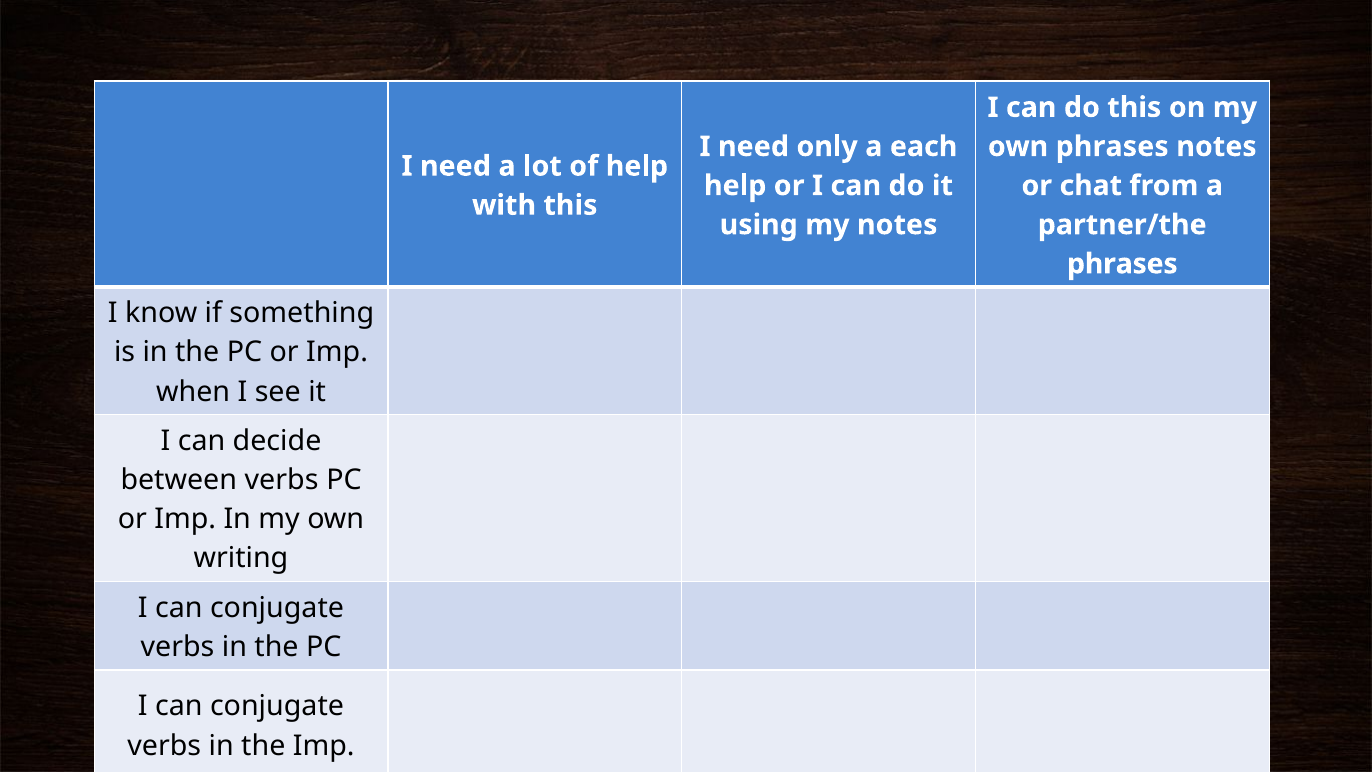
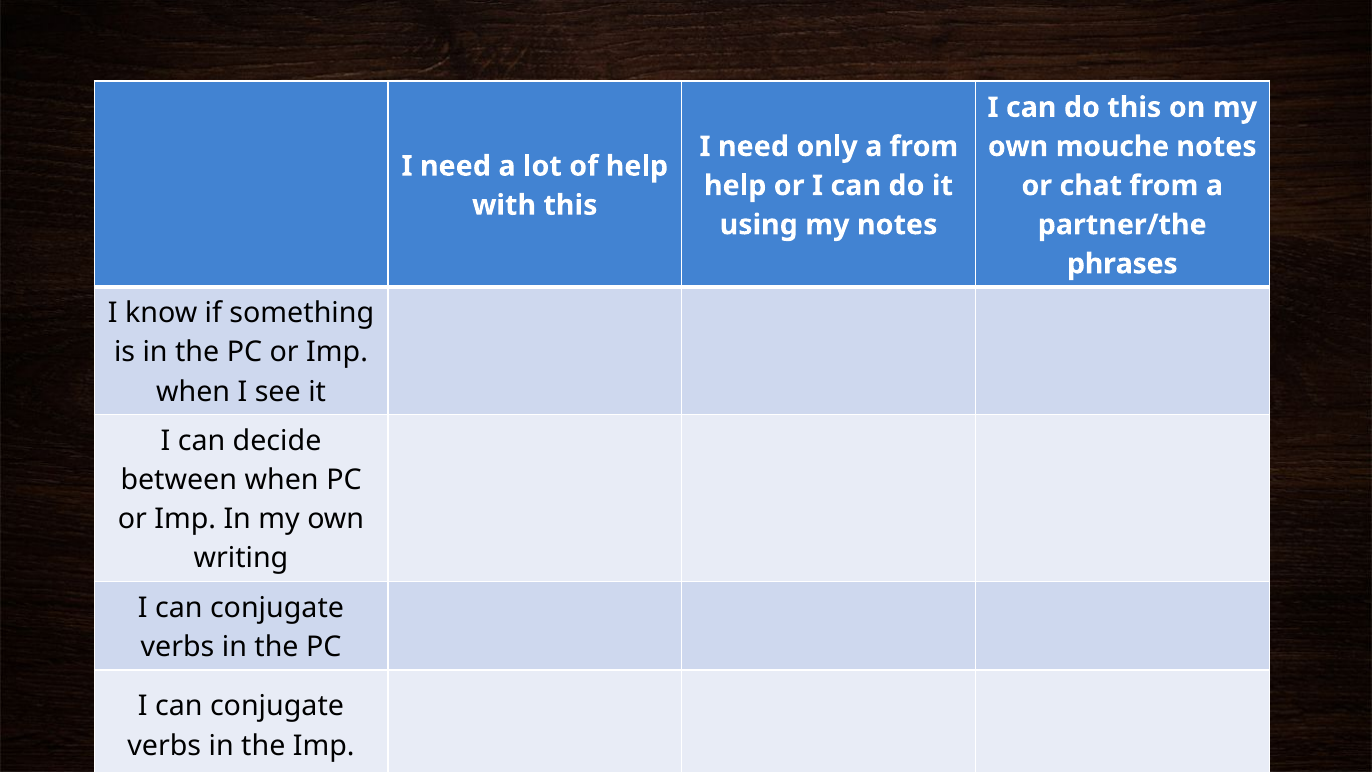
a each: each -> from (924, 147)
own phrases: phrases -> mouche (1112, 147)
between verbs: verbs -> when (282, 480)
